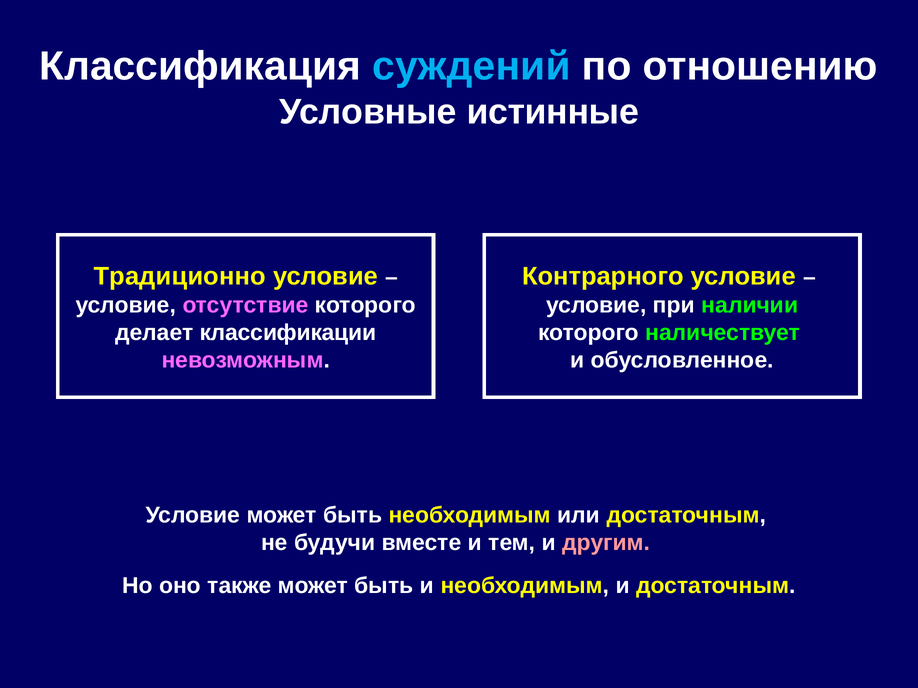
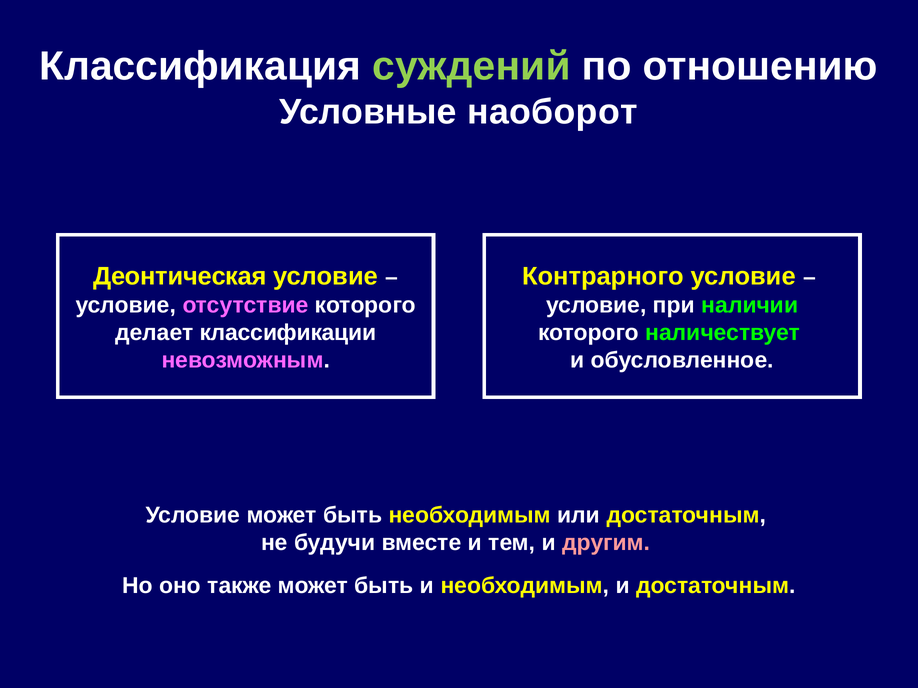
суждений colour: light blue -> light green (471, 66)
истинные: истинные -> наоборот (552, 112)
Традиционно: Традиционно -> Деонтическая (180, 277)
